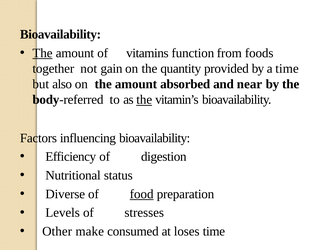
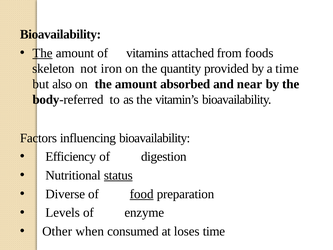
function: function -> attached (193, 53)
together: together -> skeleton (53, 69)
gain: gain -> iron (111, 69)
the underline: present -> none (144, 100)
status underline: none -> present (118, 175)
stresses: stresses -> enzyme (144, 213)
make: make -> when (90, 231)
